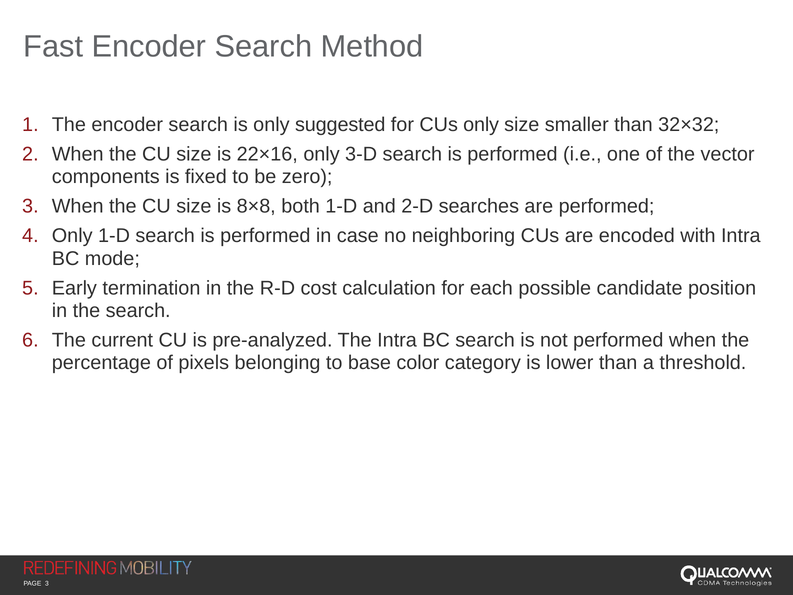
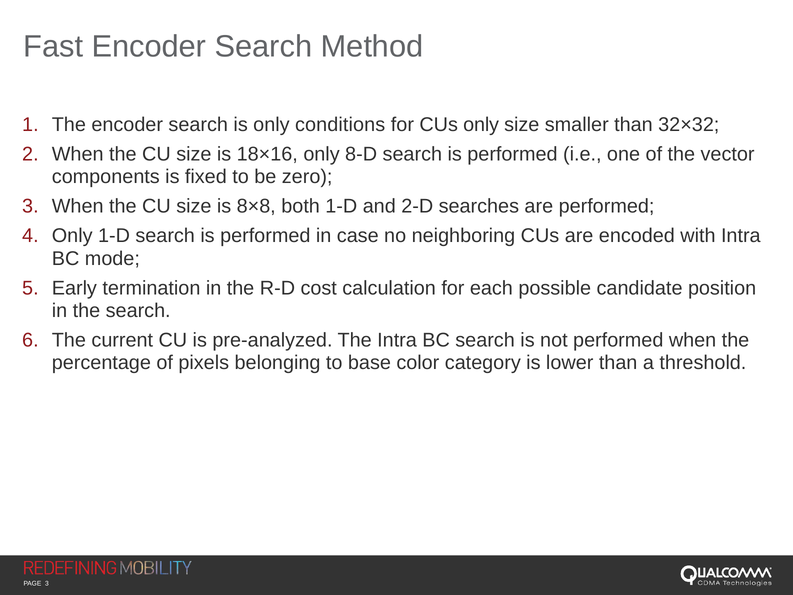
suggested: suggested -> conditions (340, 125)
22×16: 22×16 -> 18×16 (267, 154)
3-D: 3-D -> 8-D (361, 154)
